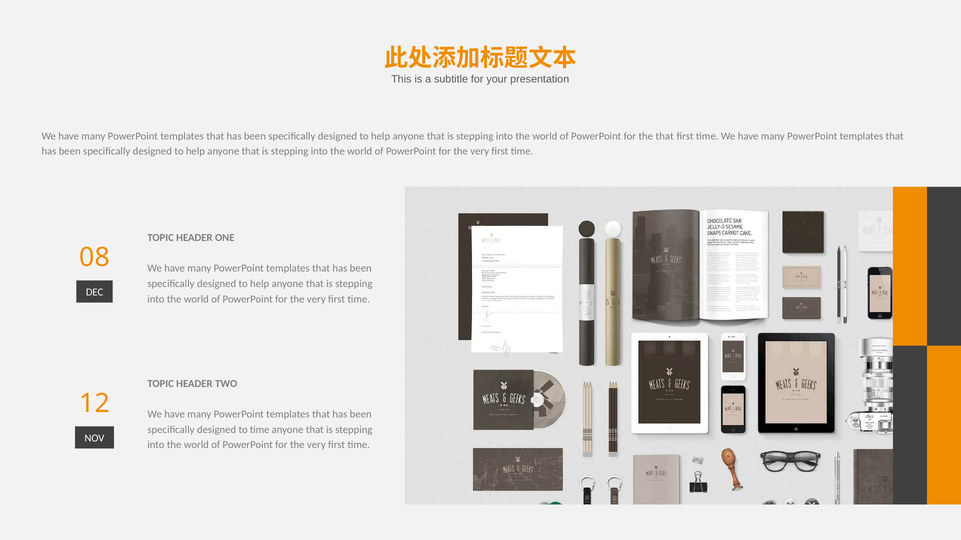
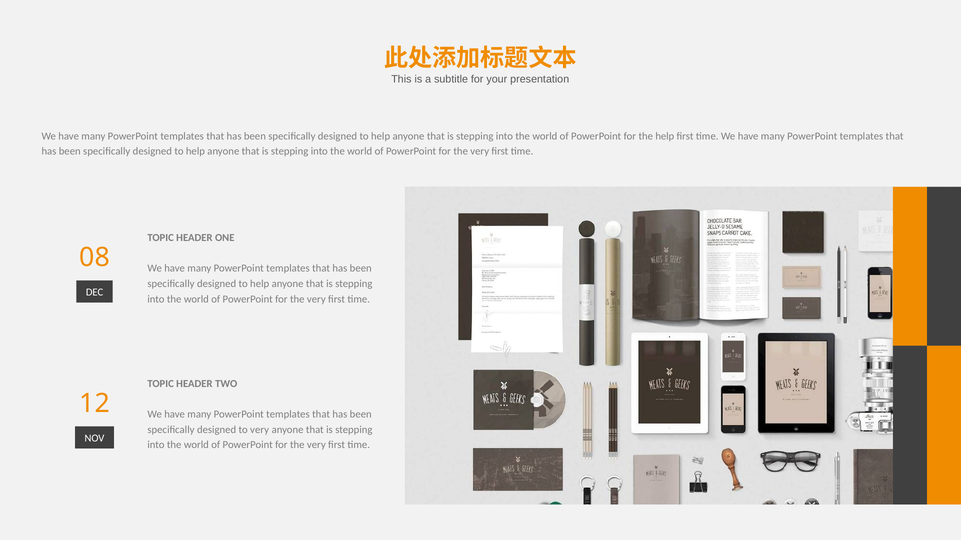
the that: that -> help (665, 136)
to time: time -> very (260, 430)
